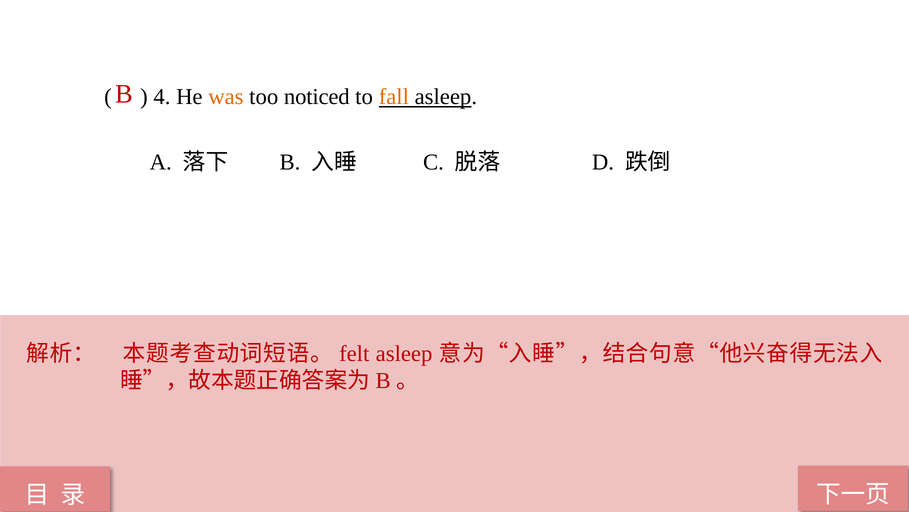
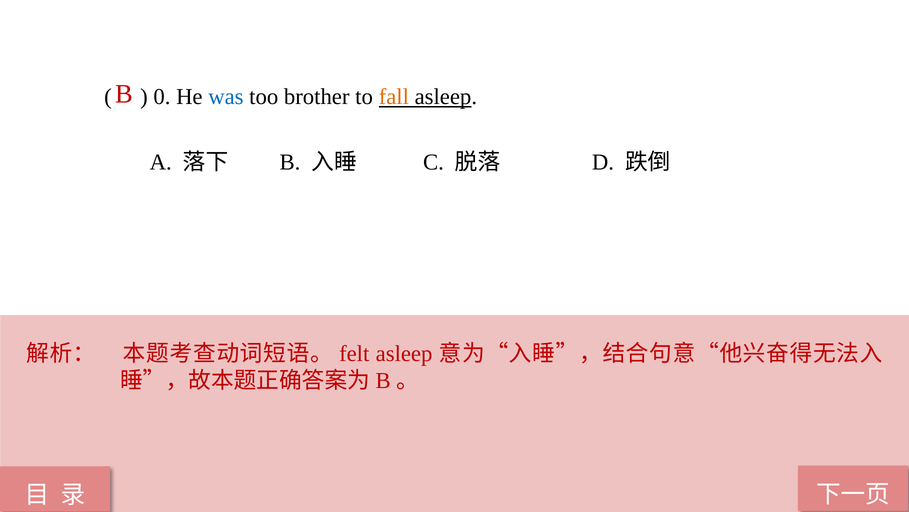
4: 4 -> 0 (162, 97)
was colour: orange -> blue (226, 97)
noticed: noticed -> brother (317, 97)
